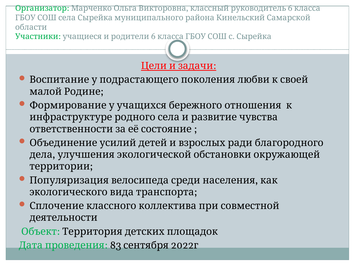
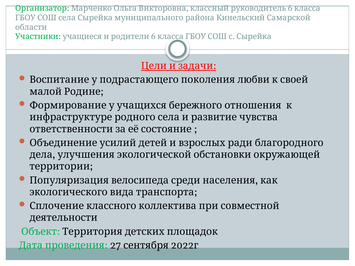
83: 83 -> 27 (115, 246)
